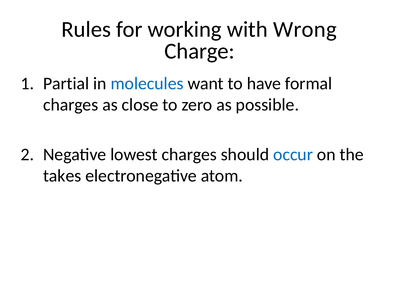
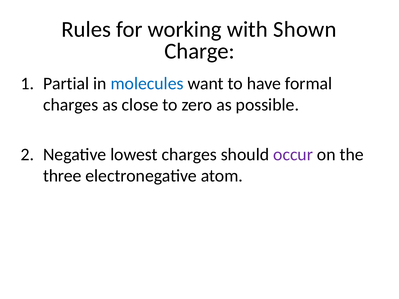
Wrong: Wrong -> Shown (305, 29)
occur colour: blue -> purple (293, 155)
takes: takes -> three (62, 176)
